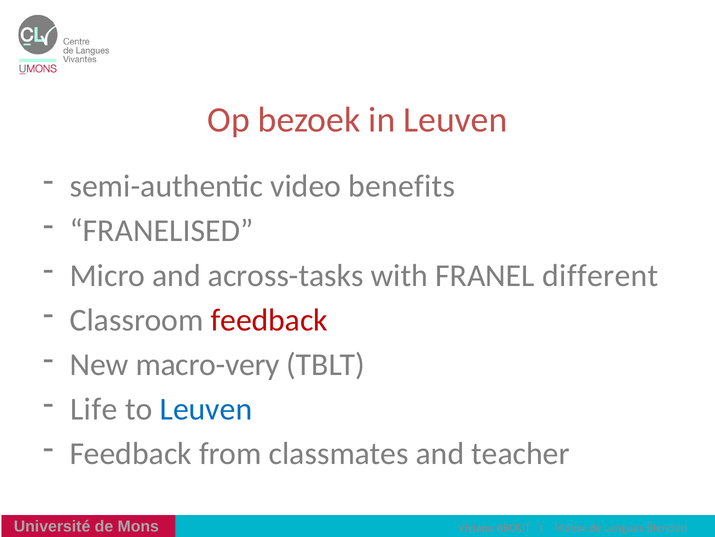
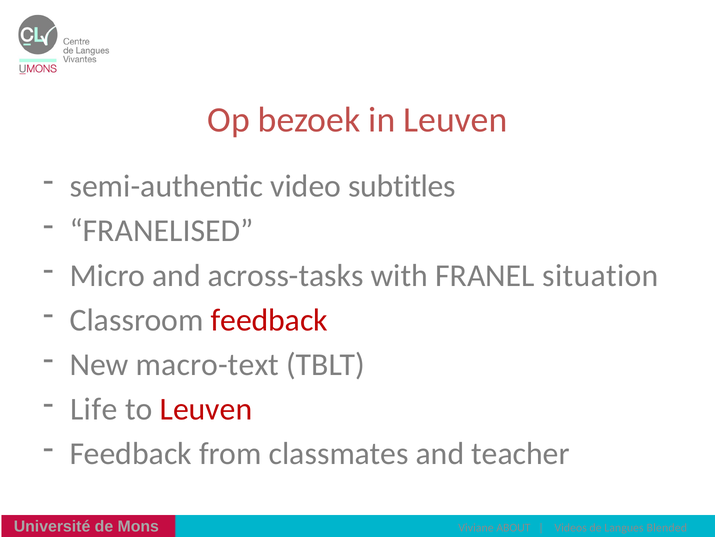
benefits: benefits -> subtitles (402, 186)
different: different -> situation (600, 275)
macro-very: macro-very -> macro-text (207, 364)
Leuven colour: blue -> red (206, 409)
Makes: Makes -> Videos (571, 527)
